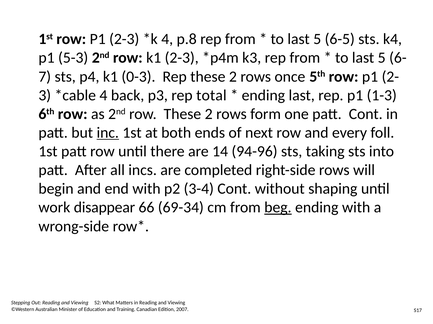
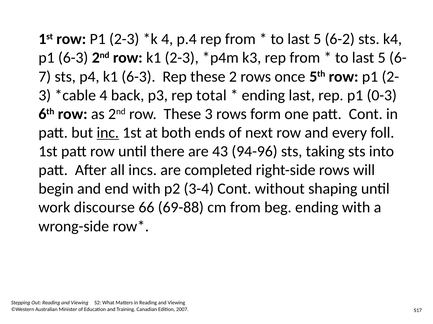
p.8: p.8 -> p.4 (187, 39)
6-5: 6-5 -> 6-2 (340, 39)
p1 5-3: 5-3 -> 6-3 (73, 58)
k1 0-3: 0-3 -> 6-3 (138, 77)
1-3: 1-3 -> 0-3 (382, 95)
row These 2: 2 -> 3 (209, 114)
14: 14 -> 43 (220, 152)
disappear: disappear -> discourse (104, 208)
69-34: 69-34 -> 69-88 (181, 208)
beg underline: present -> none (278, 208)
